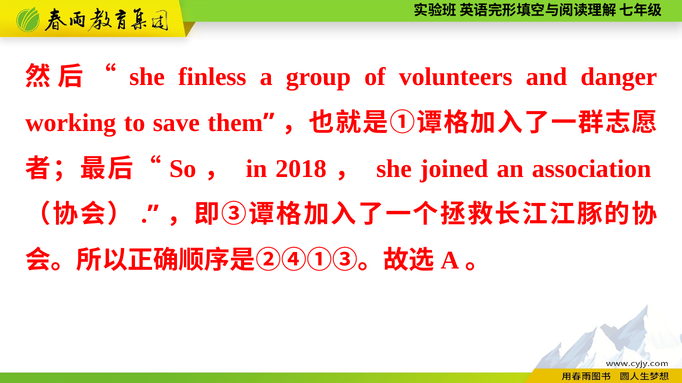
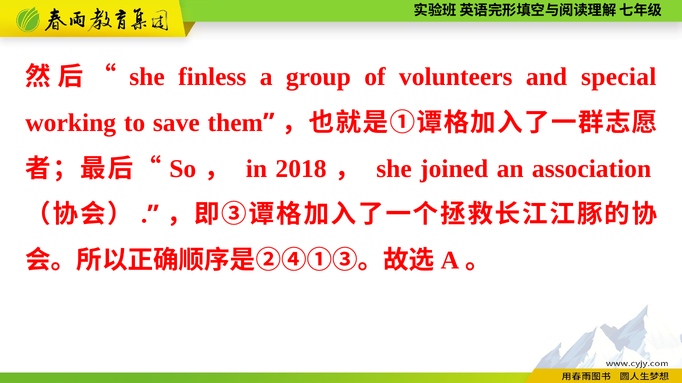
danger: danger -> special (619, 77)
